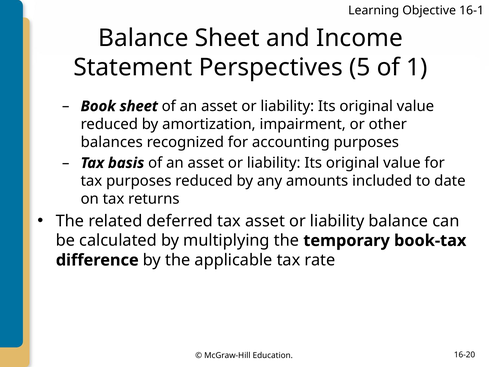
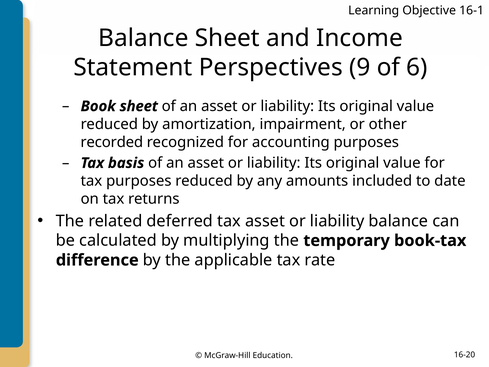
5: 5 -> 9 (360, 67)
1: 1 -> 6 (417, 67)
balances: balances -> recorded (112, 142)
